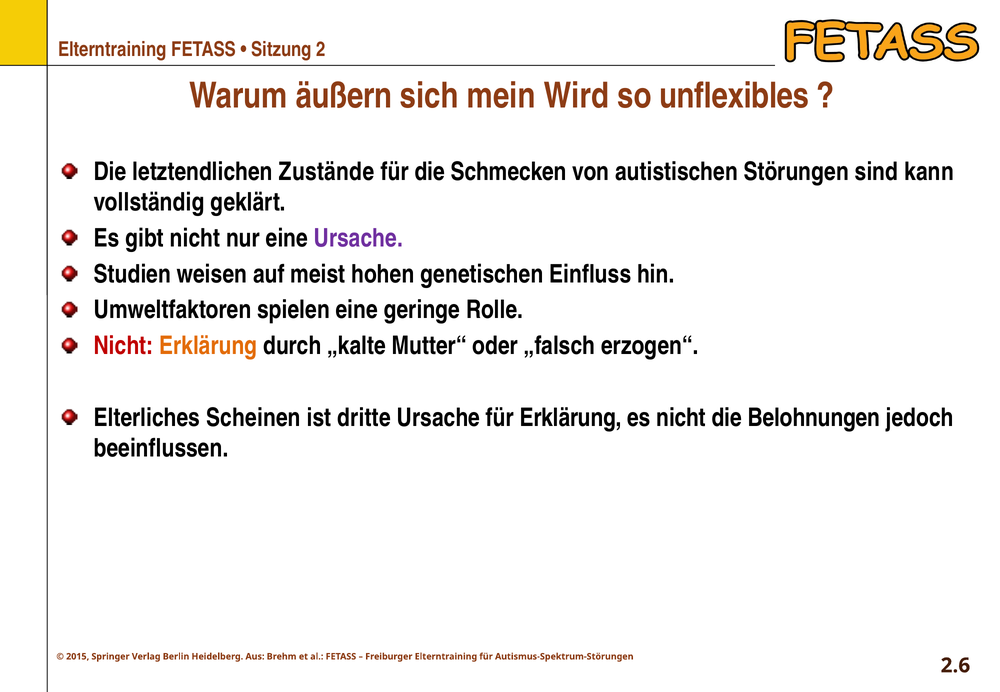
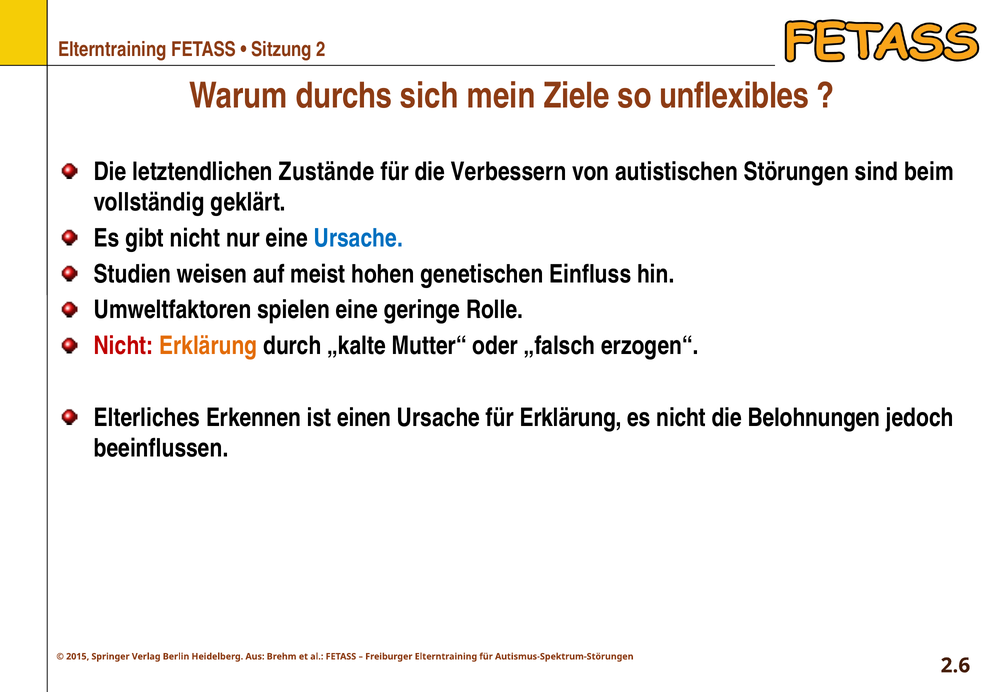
äußern: äußern -> durchs (344, 96)
Wird: Wird -> Ziele (577, 96)
Schmecken: Schmecken -> Verbessern (509, 172)
kann: kann -> beim (929, 172)
Ursache colour: purple -> blue (358, 238)
Scheinen: Scheinen -> Erkennen (254, 418)
dritte: dritte -> einen (364, 418)
